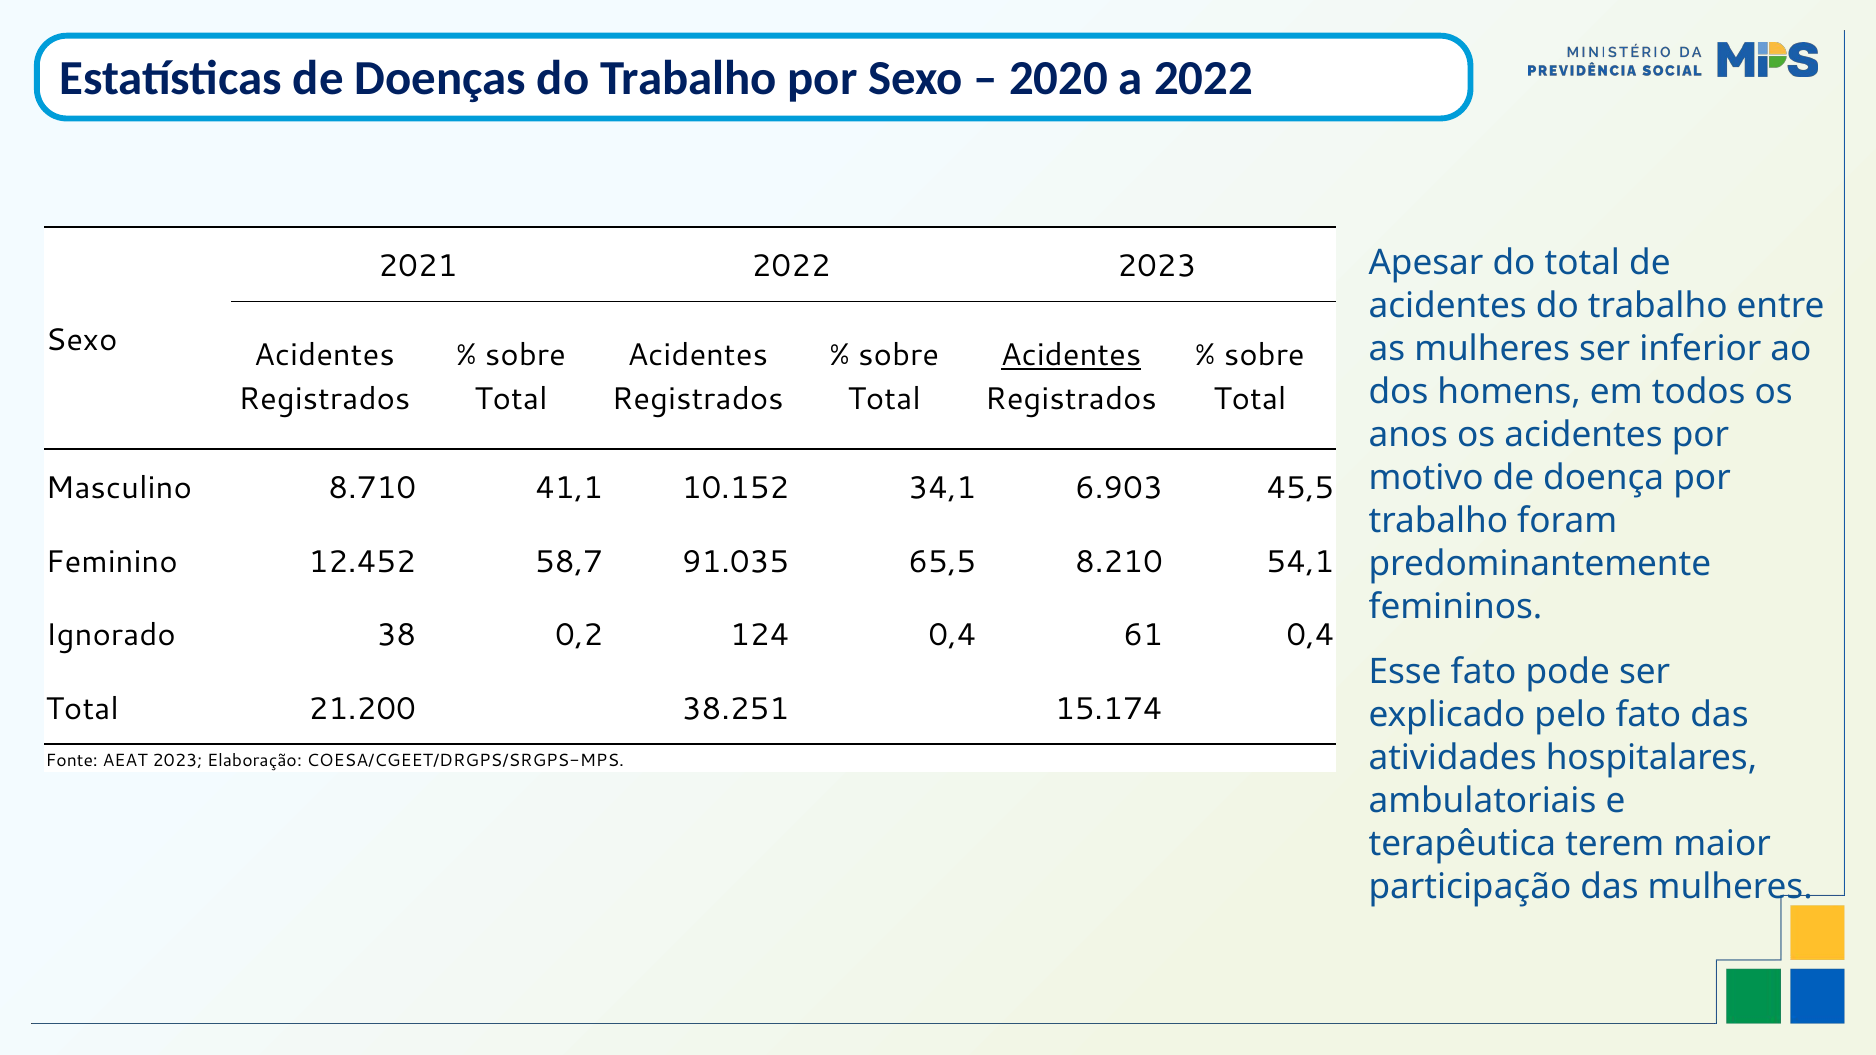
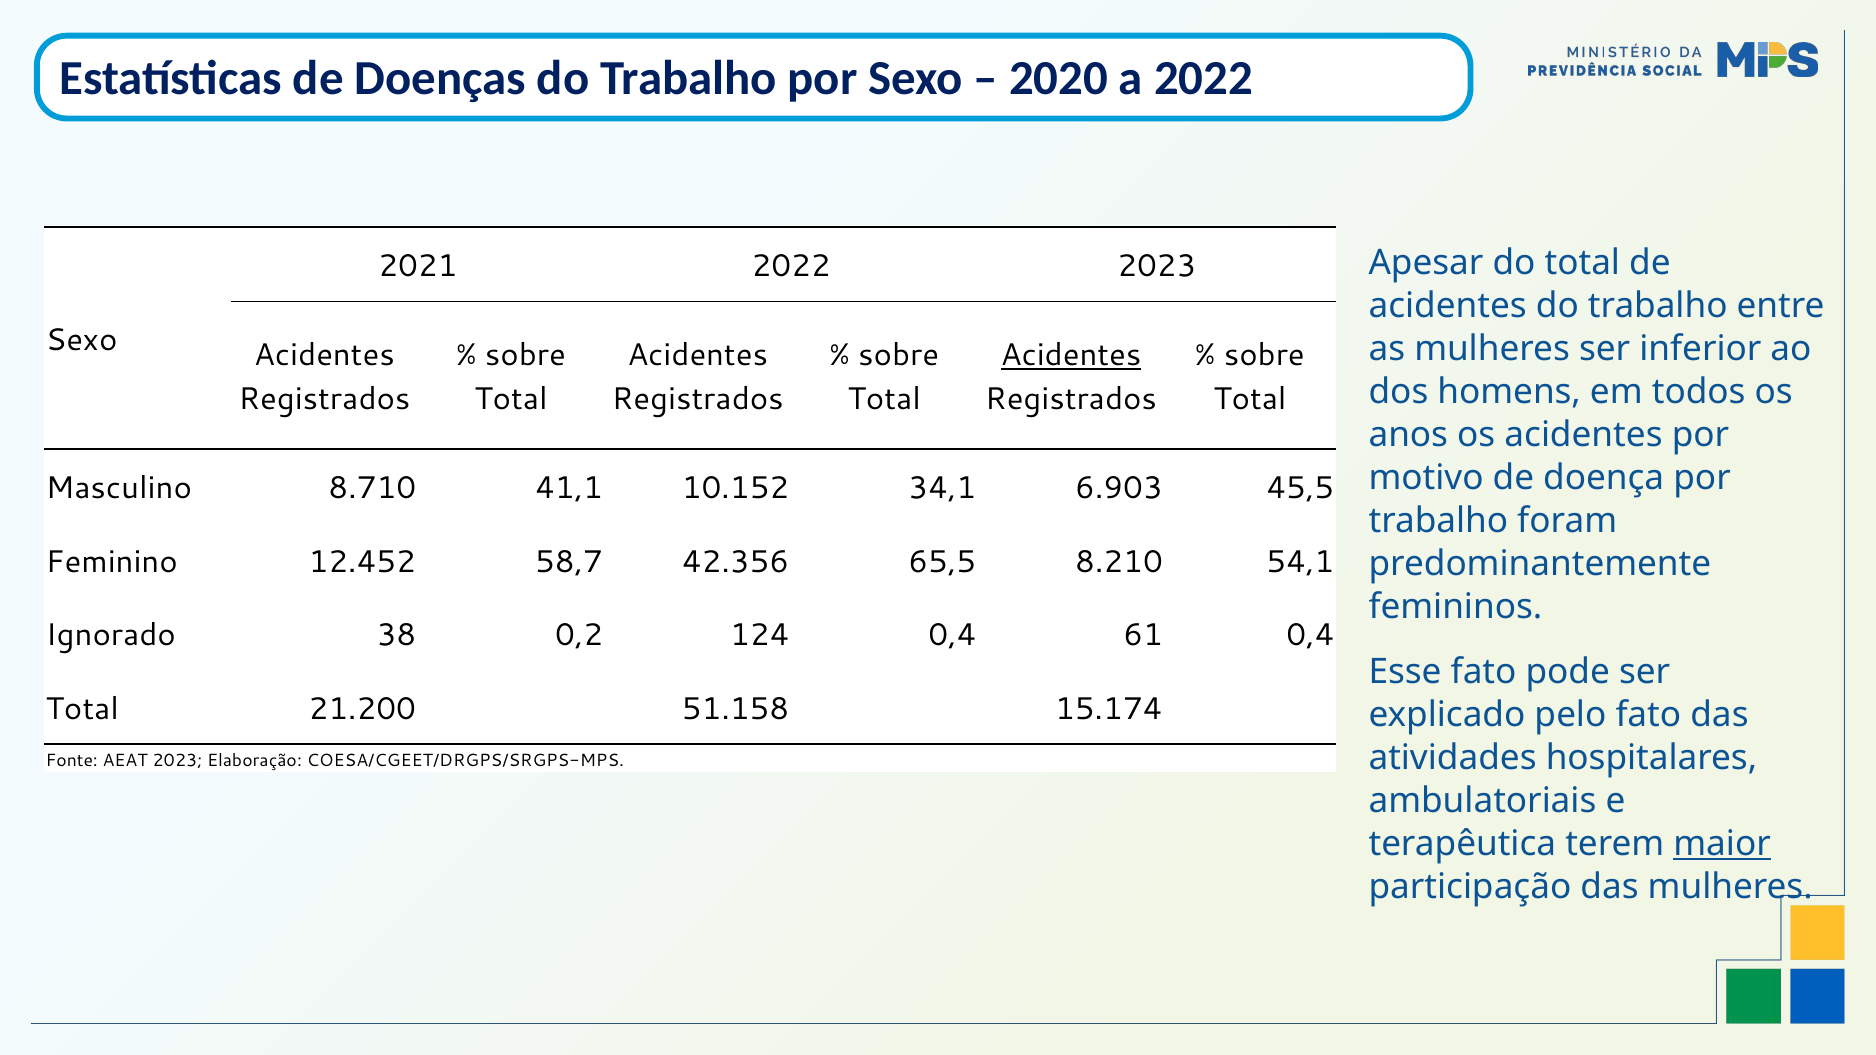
91.035: 91.035 -> 42.356 (736, 562)
38.251: 38.251 -> 51.158 (736, 710)
maior underline: none -> present (1722, 844)
